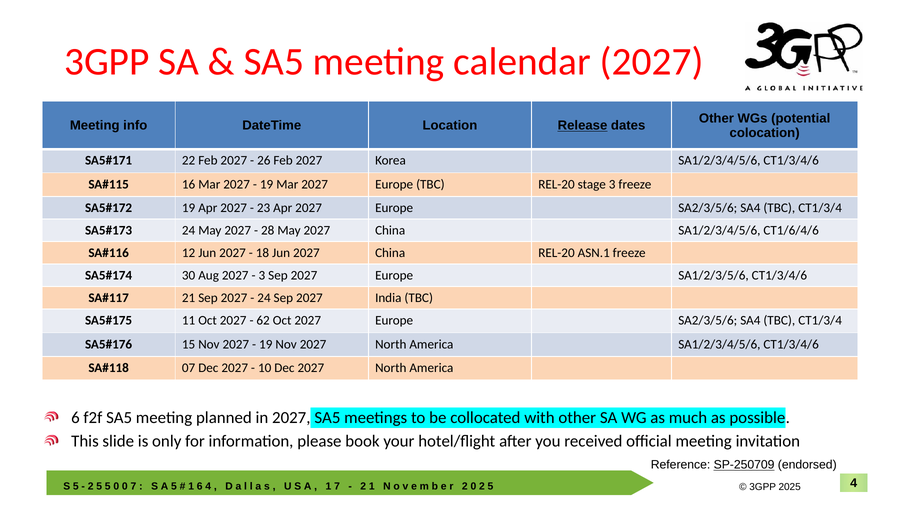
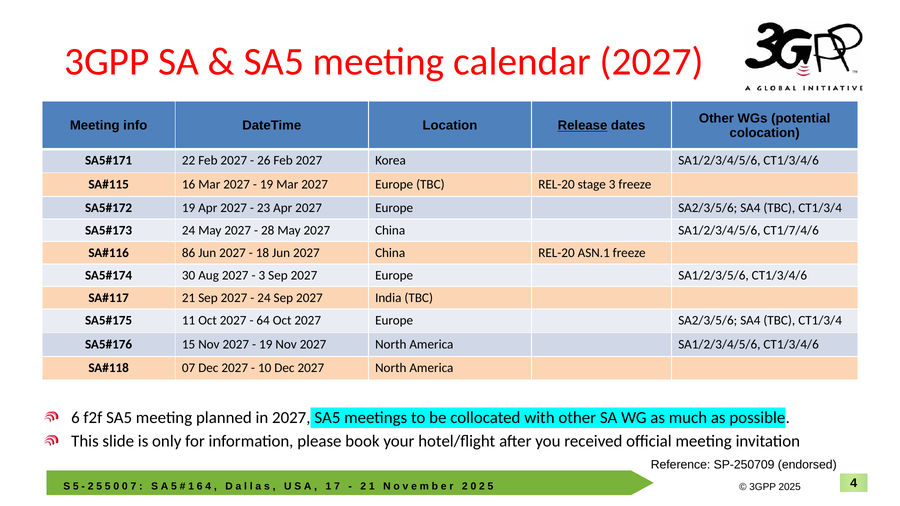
CT1/6/4/6: CT1/6/4/6 -> CT1/7/4/6 (791, 231)
12: 12 -> 86 (189, 253)
62: 62 -> 64 (263, 321)
SP-250709 underline: present -> none (744, 465)
